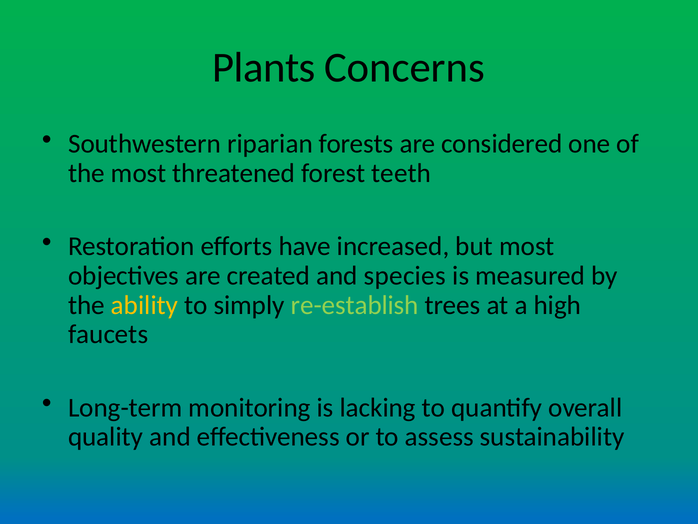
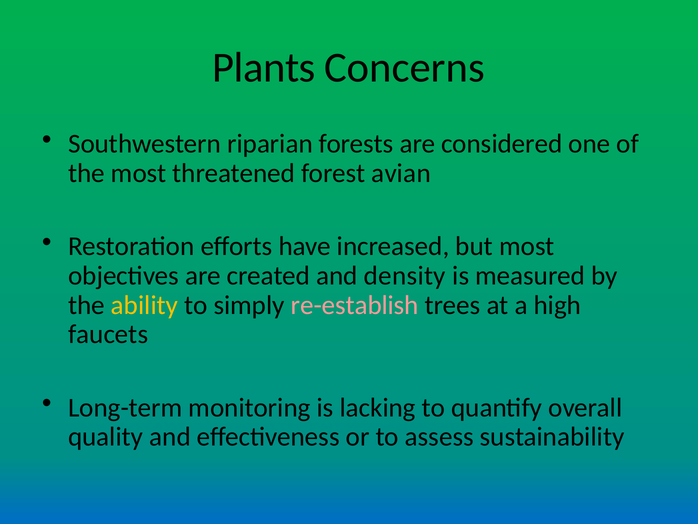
teeth: teeth -> avian (401, 173)
species: species -> density (405, 276)
re-establish colour: light green -> pink (355, 305)
